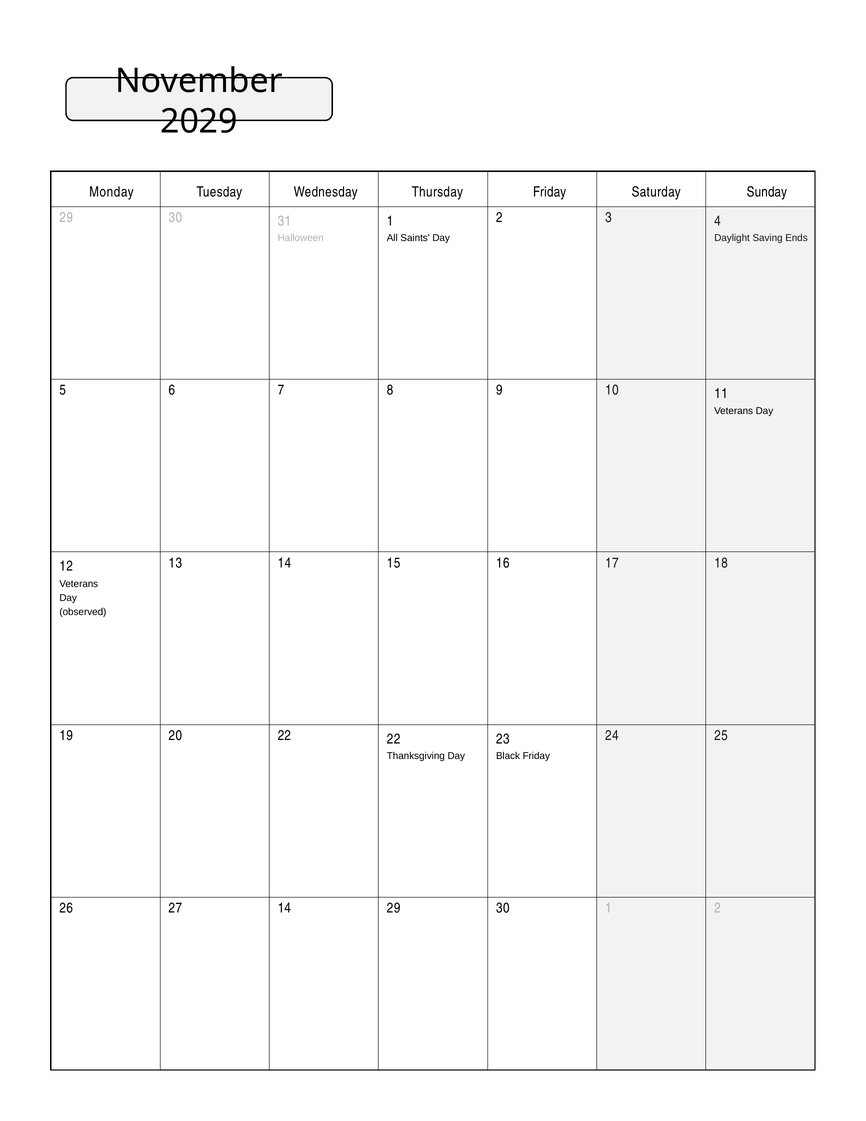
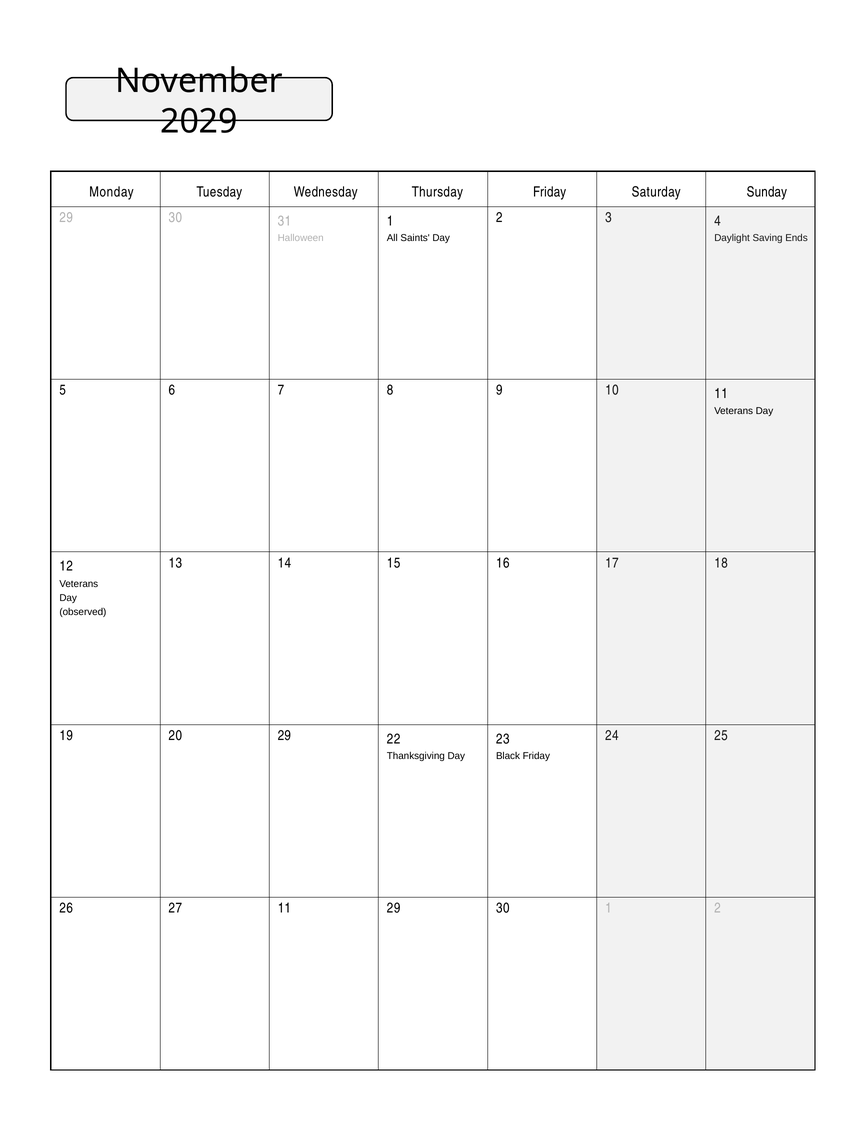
20 22: 22 -> 29 (284, 735)
27 14: 14 -> 11 (284, 908)
